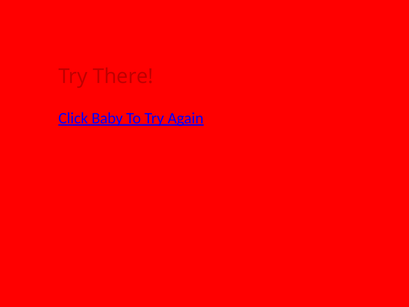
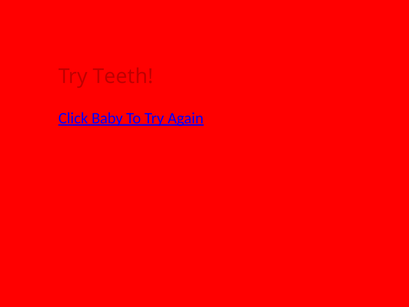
There: There -> Teeth (123, 76)
